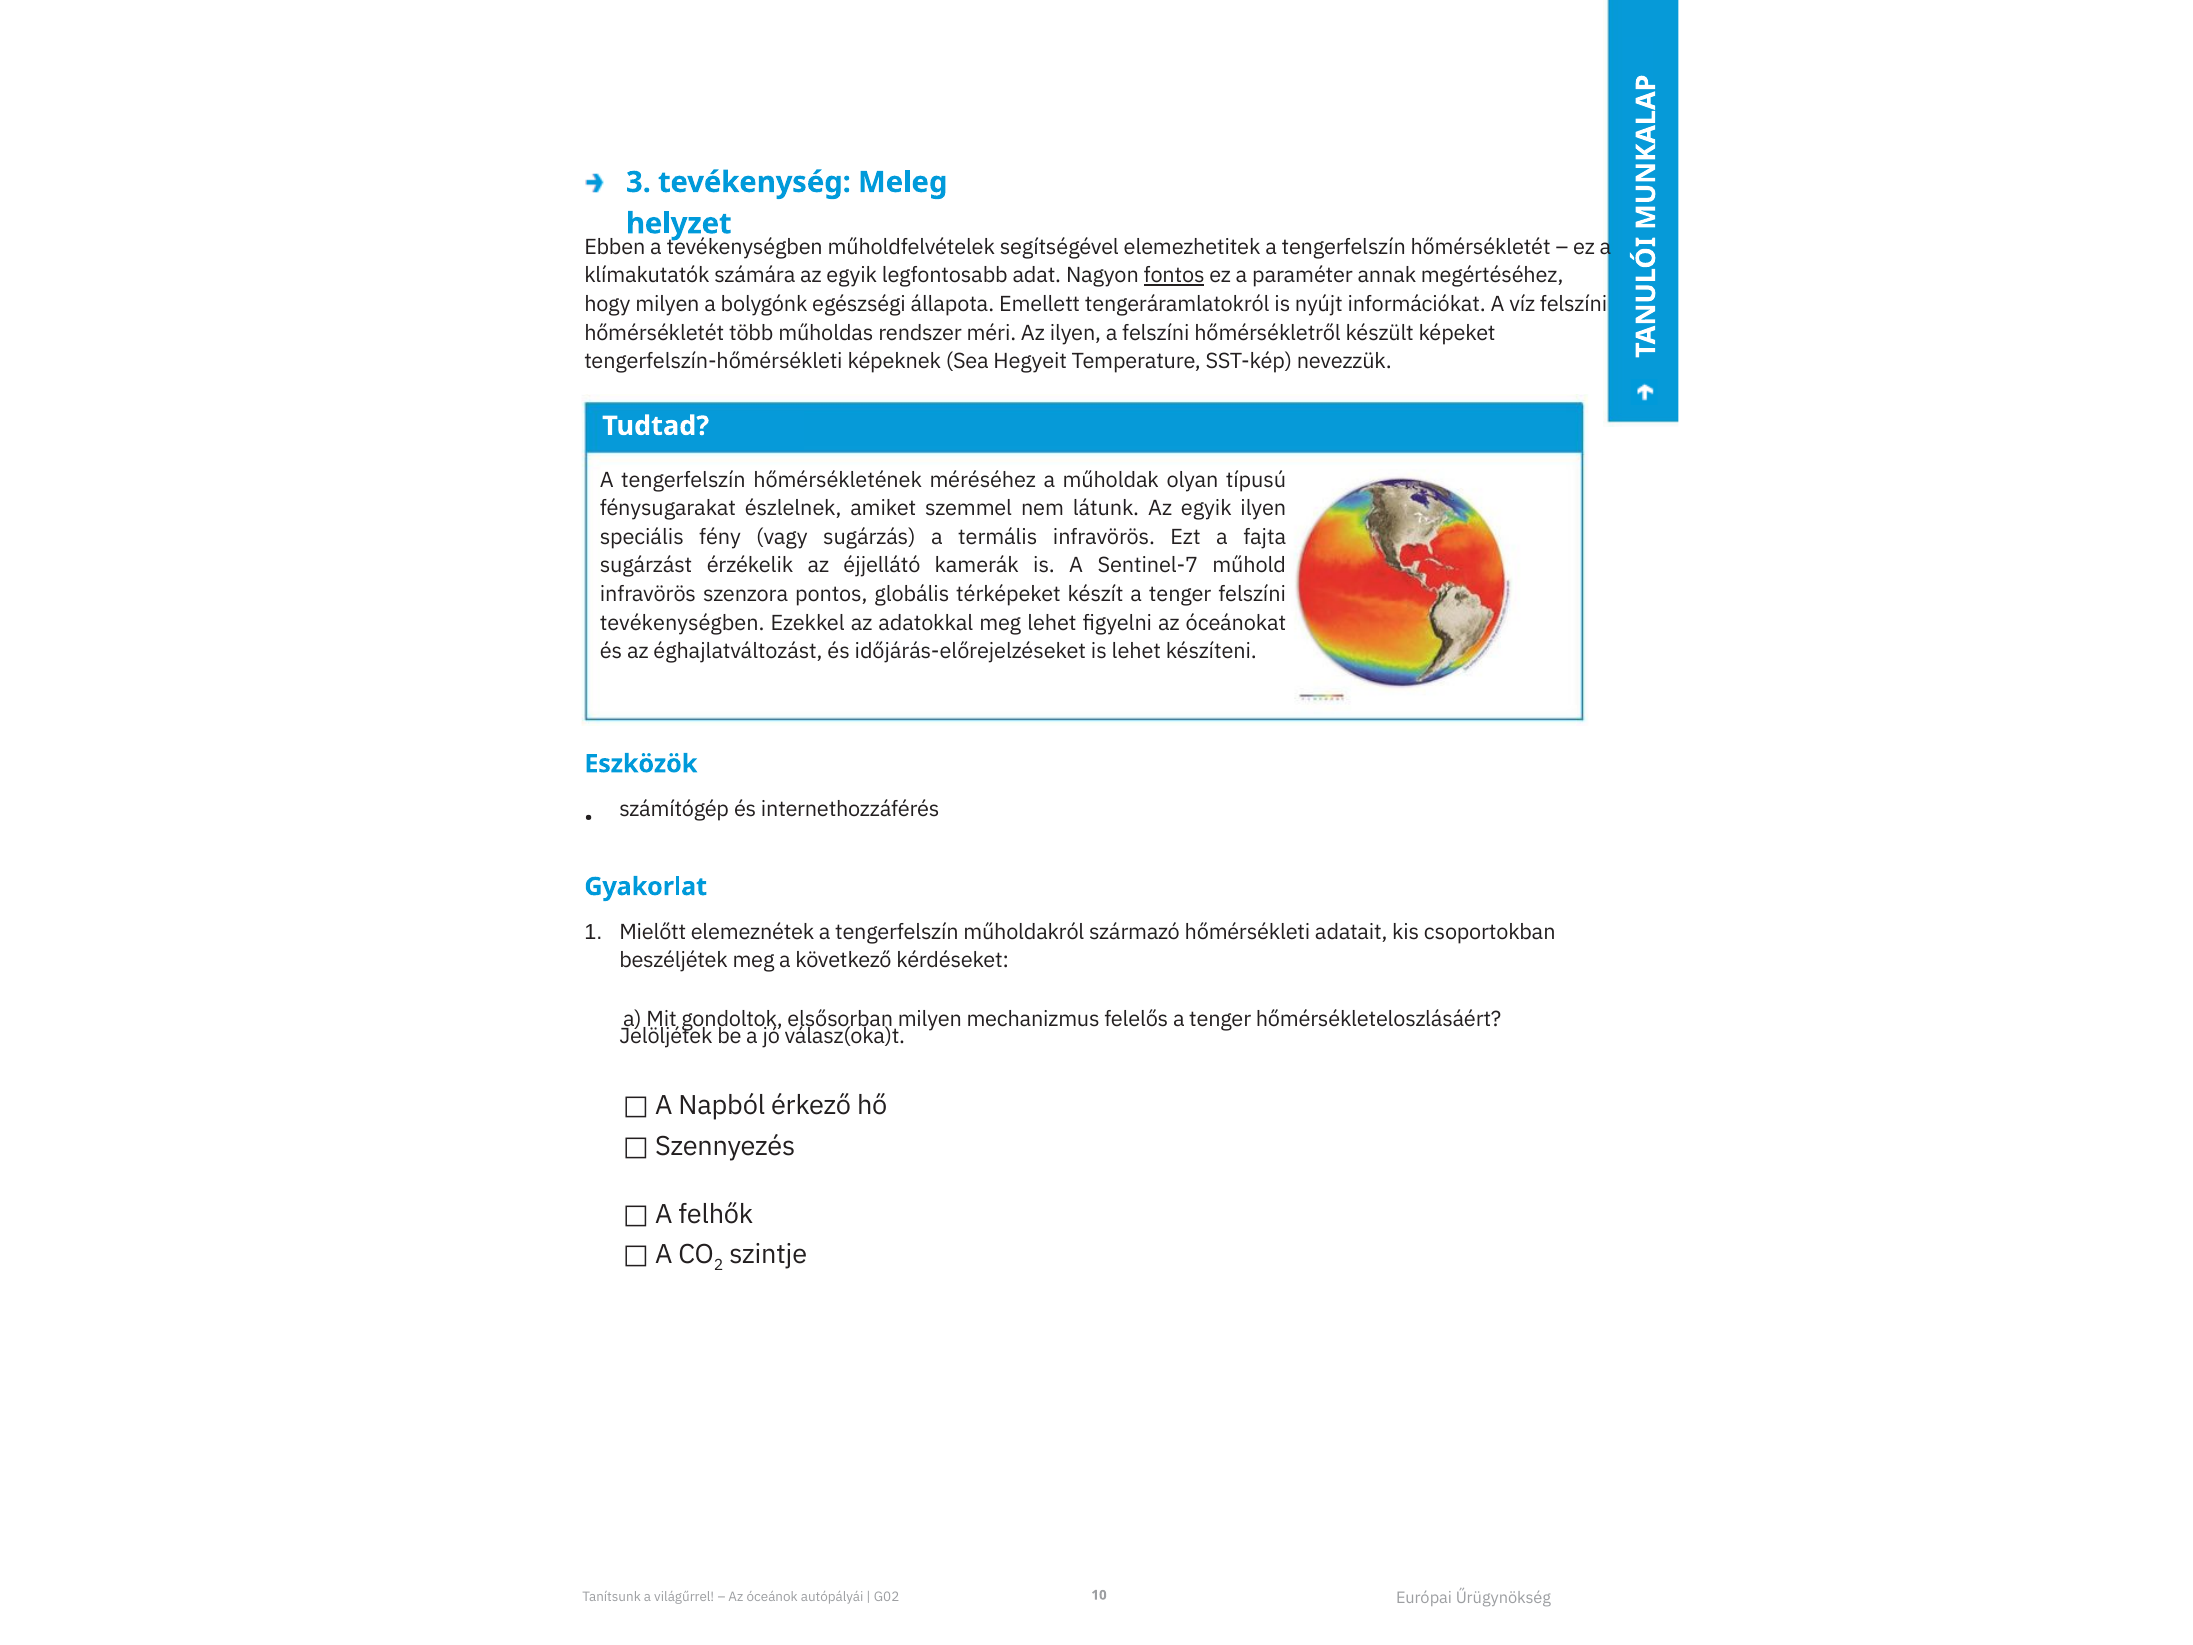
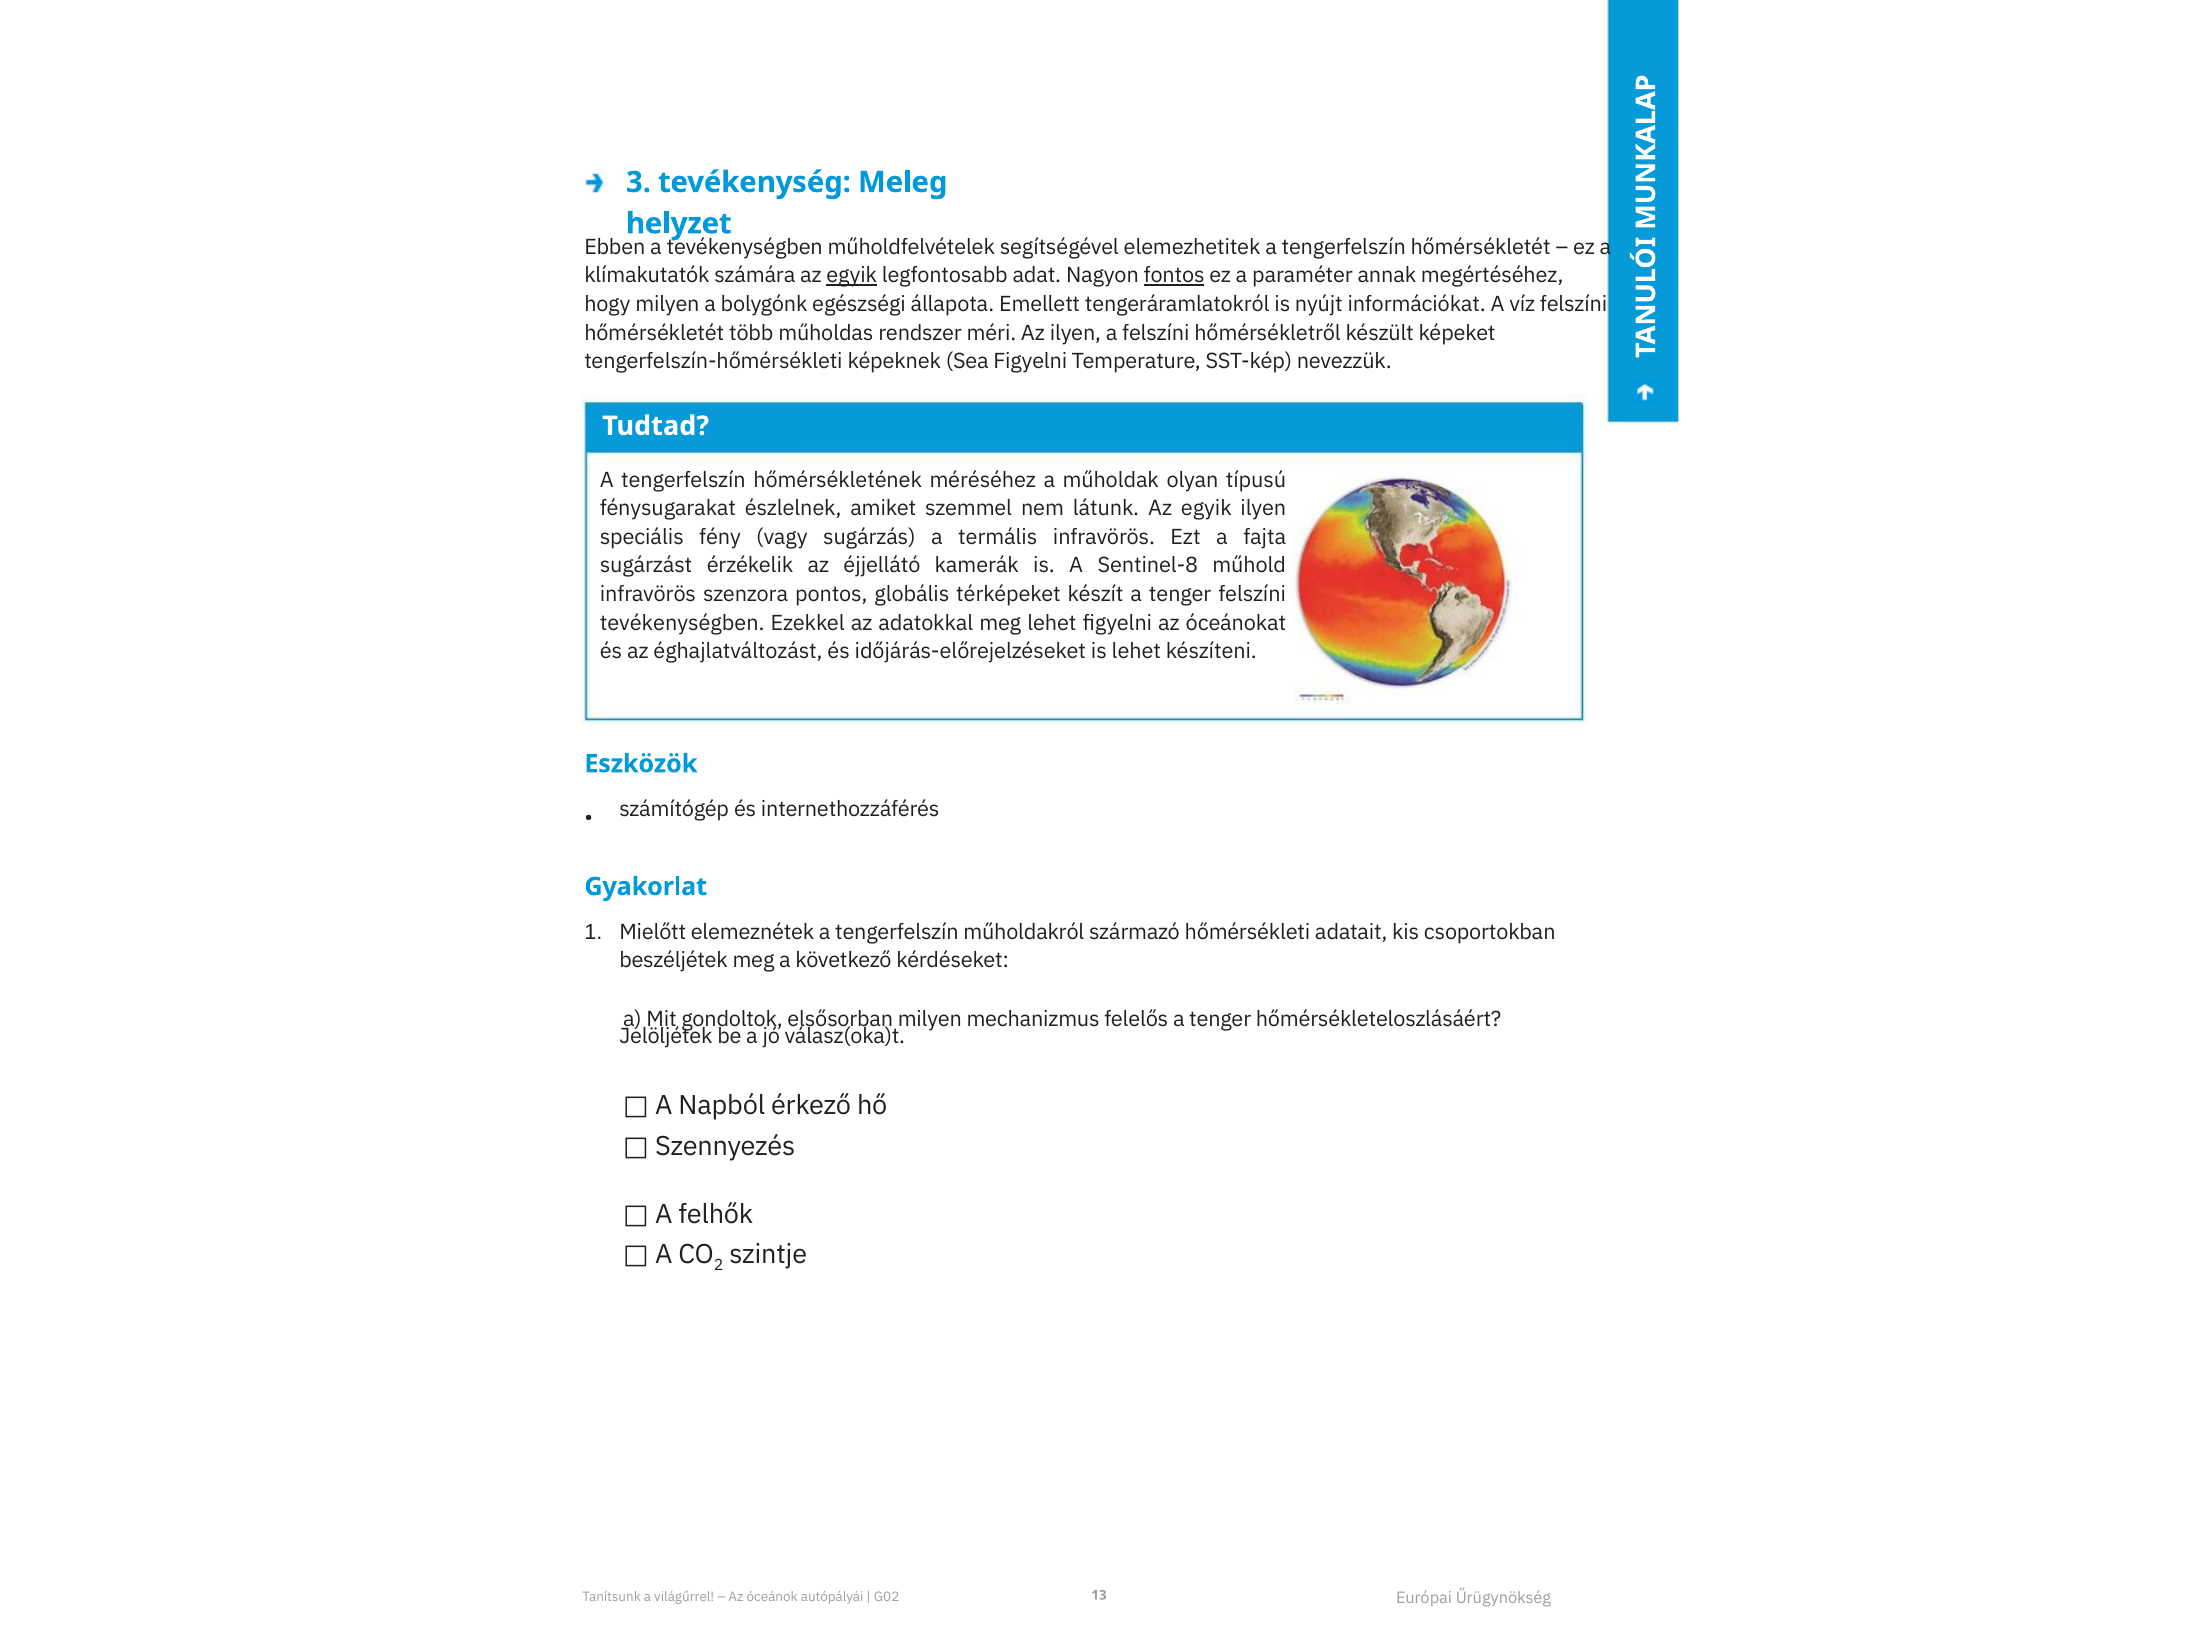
egyik underline: none -> present (852, 276)
Sea Hegyeit: Hegyeit -> Figyelni (1030, 361)
Sentinel-7: Sentinel-7 -> Sentinel-8 (1148, 566)
10: 10 -> 13 (1099, 1595)
